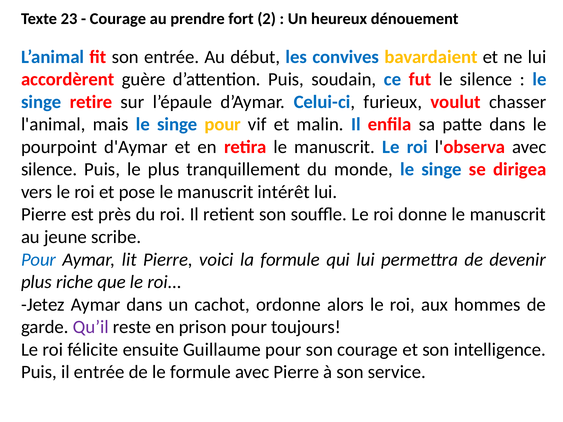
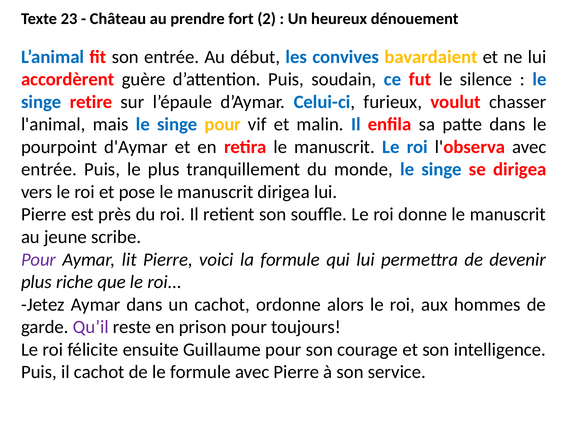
Courage: Courage -> Château (118, 19)
silence: silence -> entrée (49, 170)
manuscrit intérêt: intérêt -> dirigea (284, 192)
Pour colour: blue -> purple (39, 260)
il entrée: entrée -> cachot (99, 372)
